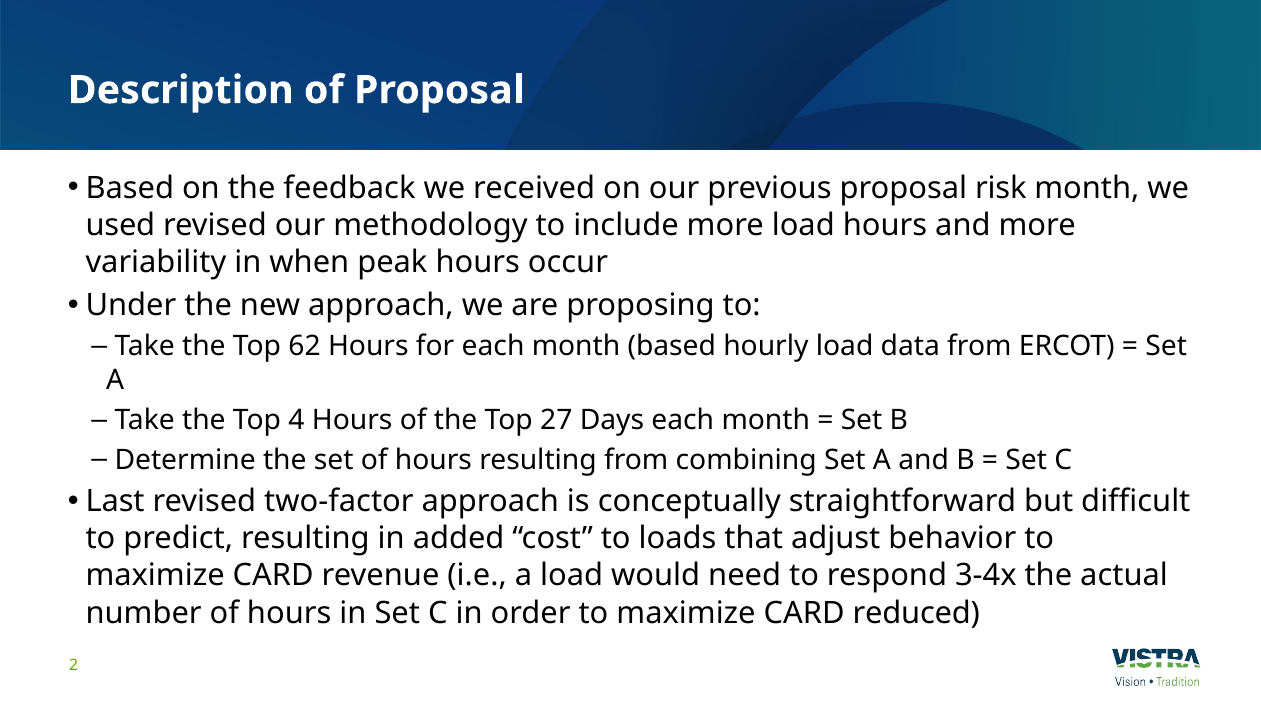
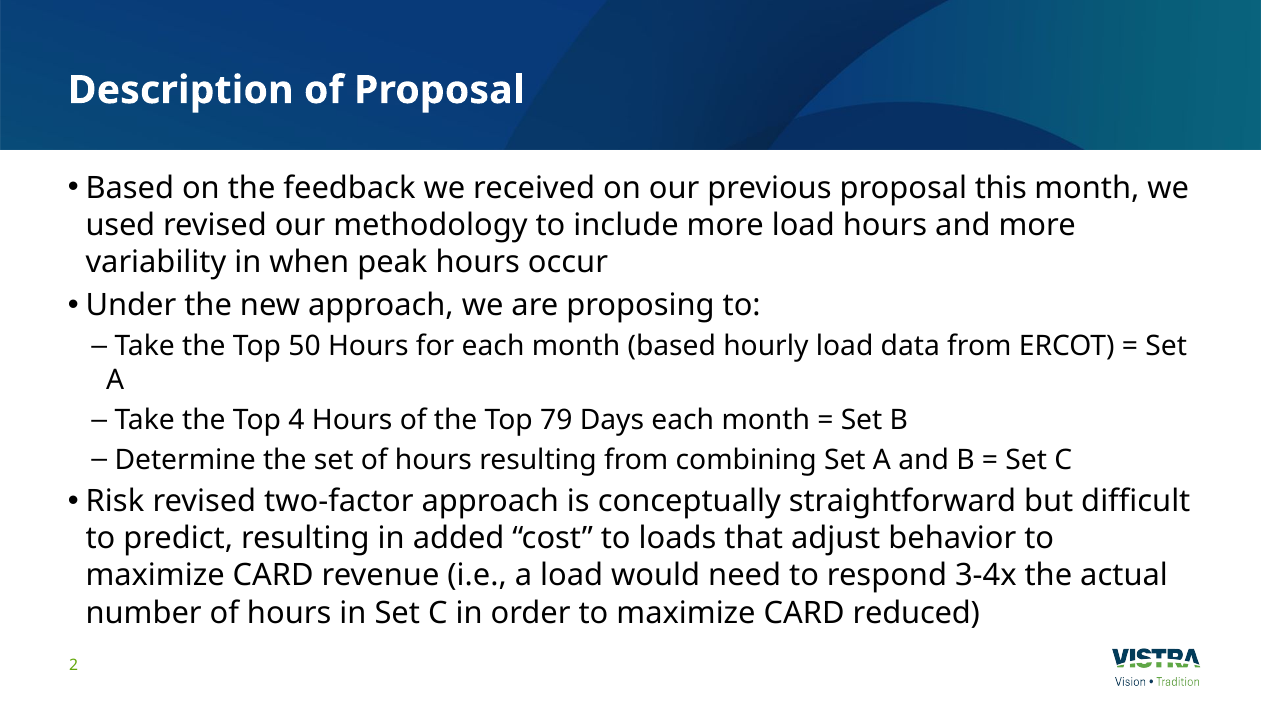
risk: risk -> this (1001, 188)
62: 62 -> 50 (305, 347)
27: 27 -> 79 (556, 420)
Last: Last -> Risk (115, 502)
